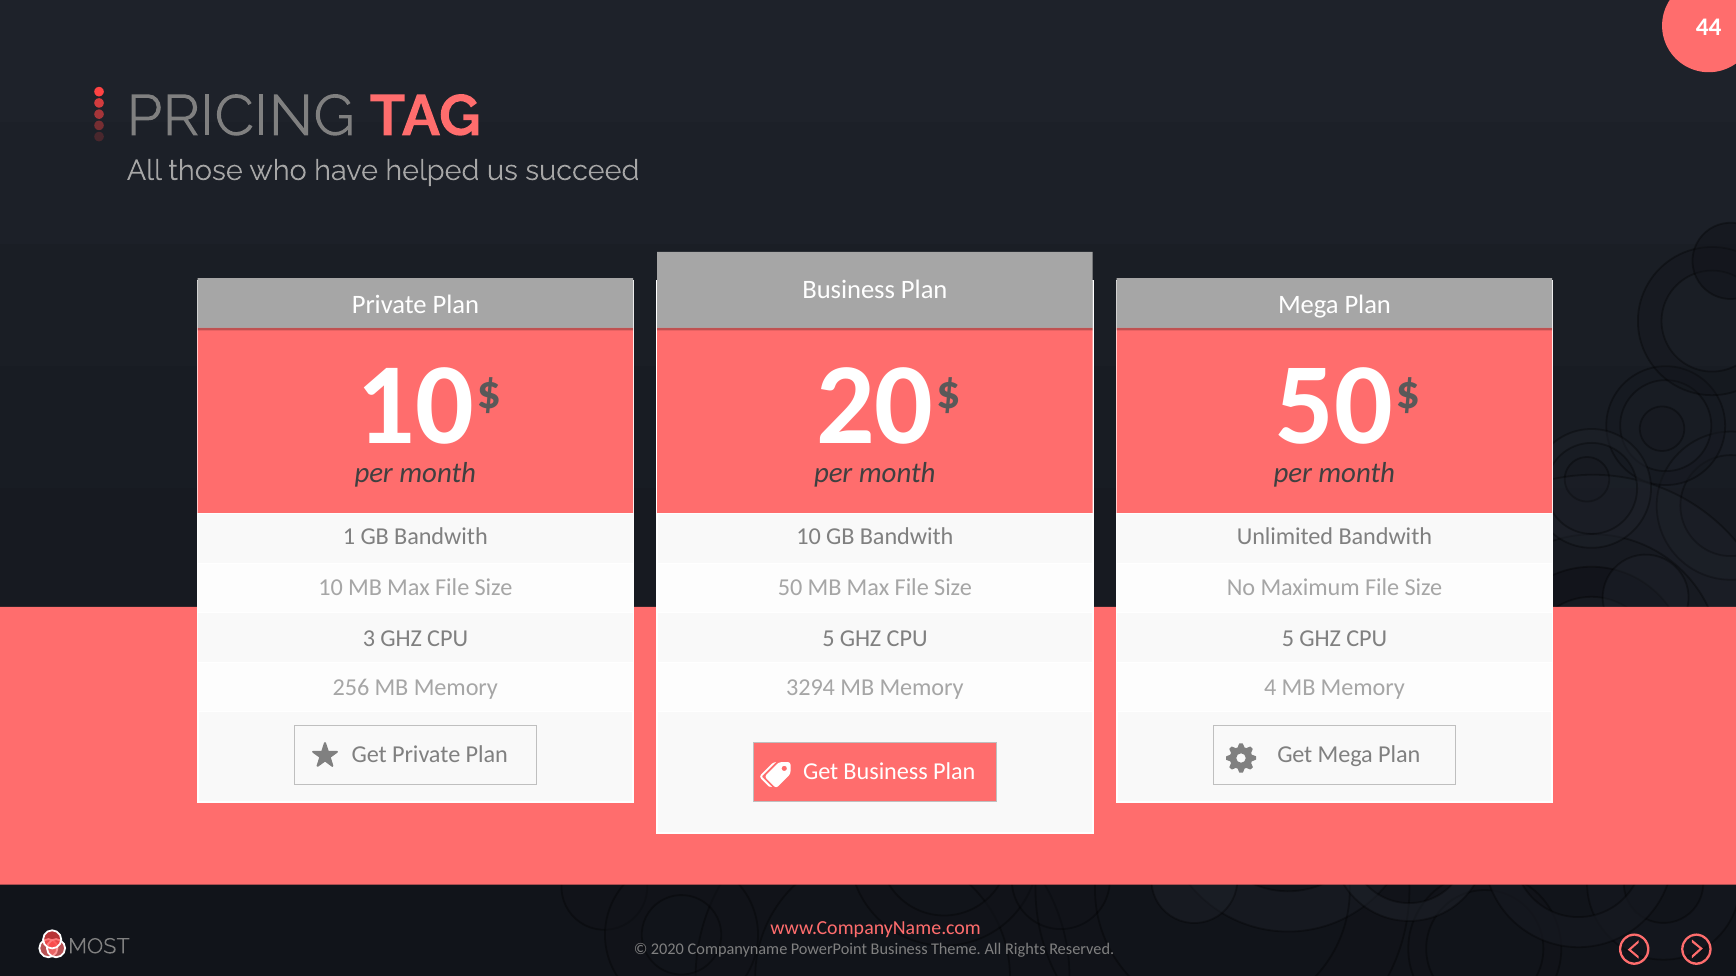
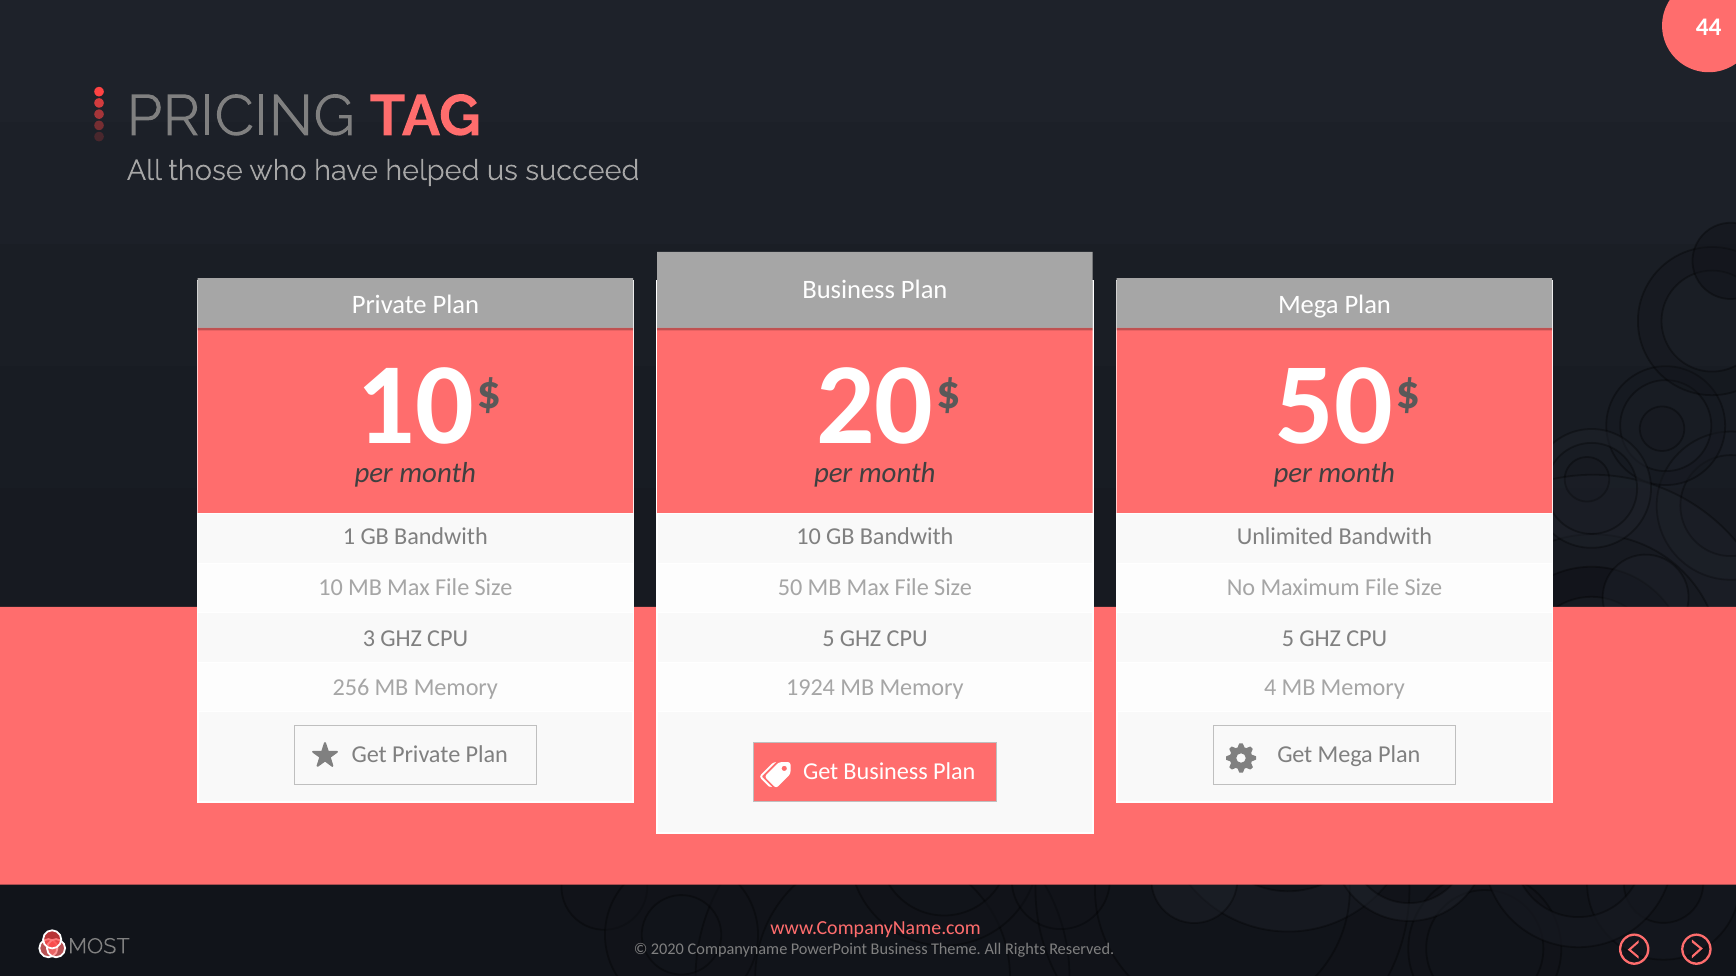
3294: 3294 -> 1924 (811, 688)
